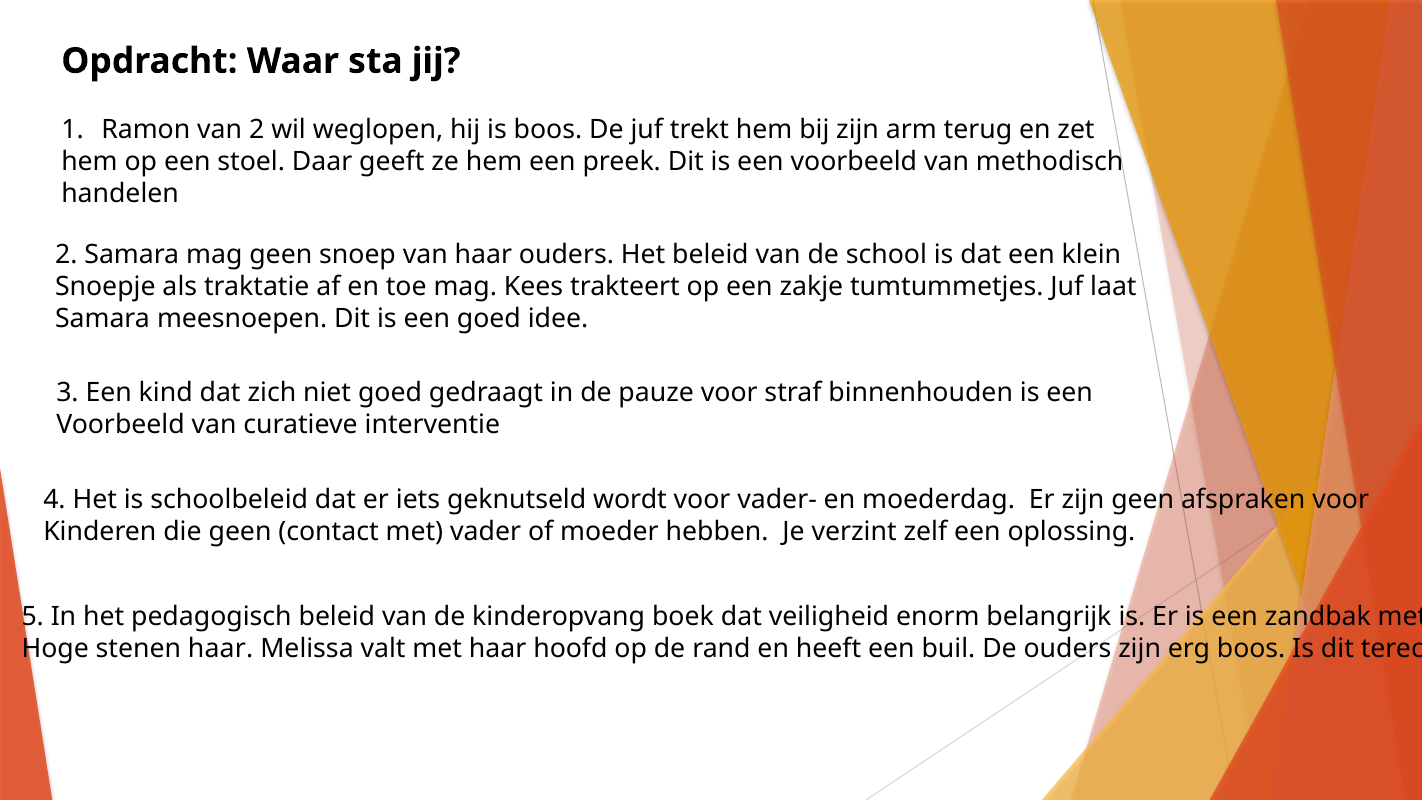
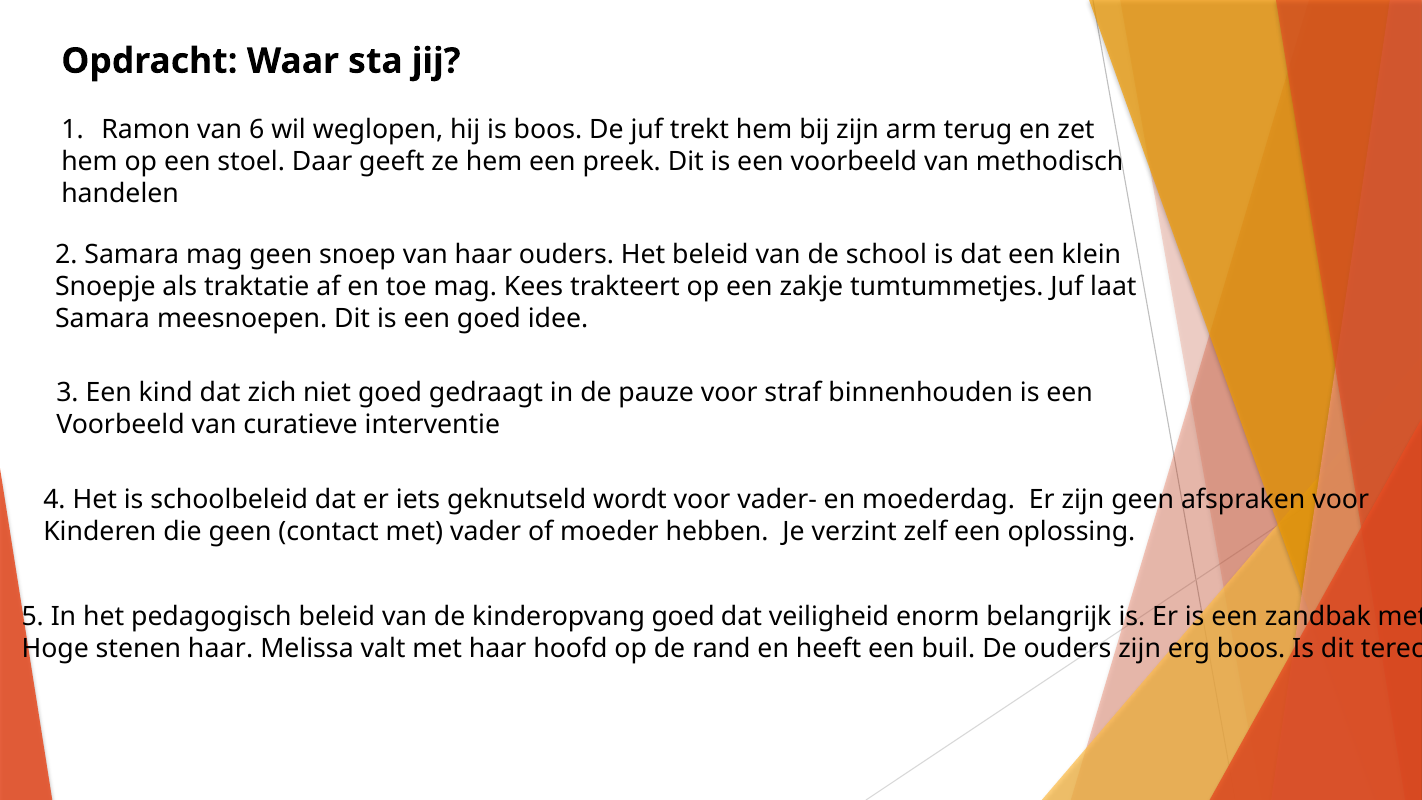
van 2: 2 -> 6 (257, 130)
kinderopvang boek: boek -> goed (683, 617)
